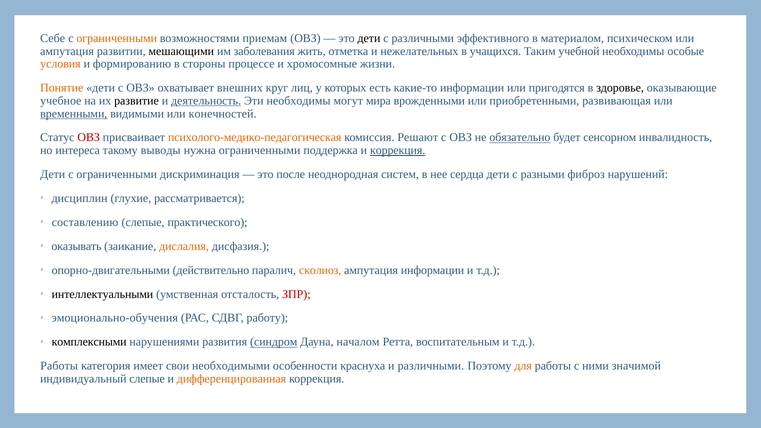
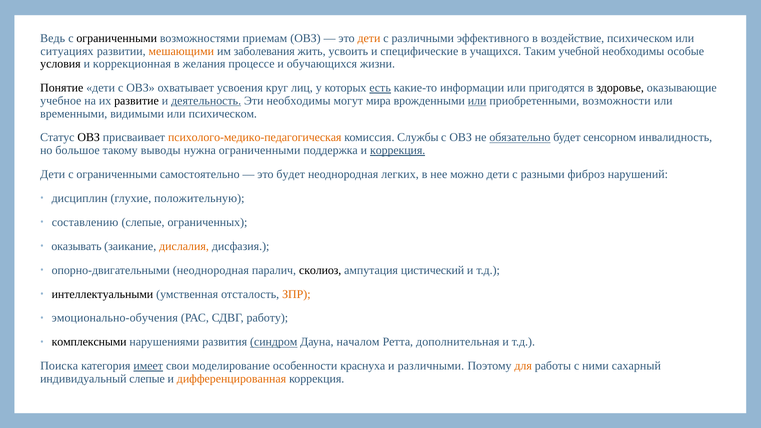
Себе: Себе -> Ведь (53, 38)
ограниченными colour: orange -> black (117, 38)
дети colour: black -> orange (369, 38)
материалом: материалом -> воздействие (572, 38)
ампутация: ампутация -> ситуациях (67, 51)
мешающими colour: black -> orange (181, 51)
отметка: отметка -> усвоить (348, 51)
нежелательных: нежелательных -> специфические (419, 51)
условия colour: orange -> black (60, 64)
формированию: формированию -> коррекционная (132, 64)
стороны: стороны -> желания (204, 64)
хромосомные: хромосомные -> обучающихся (322, 64)
Понятие colour: orange -> black (62, 88)
внешних: внешних -> усвоения (240, 88)
есть underline: none -> present (380, 88)
или underline: none -> present (477, 101)
развивающая: развивающая -> возможности (617, 101)
временными underline: present -> none (74, 114)
или конечностей: конечностей -> психическом (223, 114)
ОВЗ colour: red -> black (89, 138)
Решают: Решают -> Службы (418, 138)
интереса: интереса -> большое (78, 150)
дискриминация: дискриминация -> самостоятельно (200, 174)
это после: после -> будет (291, 174)
систем: систем -> легких (400, 174)
сердца: сердца -> можно (467, 174)
рассматривается: рассматривается -> положительную (199, 198)
практического: практического -> ограниченных (207, 222)
опорно-двигательными действительно: действительно -> неоднородная (211, 270)
сколиоз colour: orange -> black (320, 270)
ампутация информации: информации -> цистический (433, 270)
ЗПР colour: red -> orange (296, 294)
воспитательным: воспитательным -> дополнительная (458, 342)
Работы: Работы -> Поиска (59, 366)
имеет underline: none -> present (148, 366)
необходимыми: необходимыми -> моделирование (231, 366)
значимой: значимой -> сахарный (636, 366)
